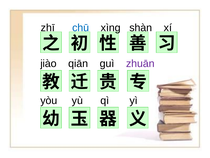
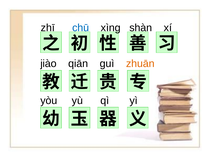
zhuān colour: purple -> orange (140, 63)
